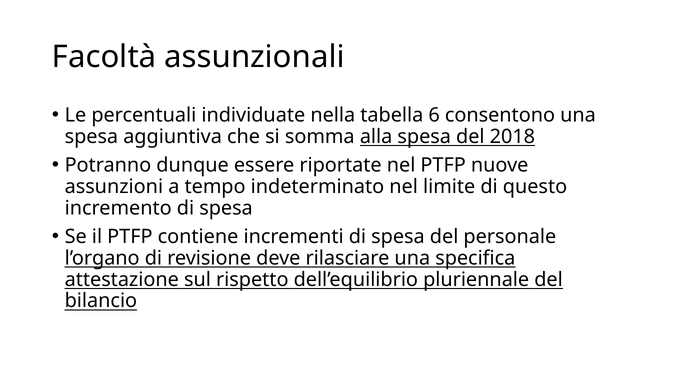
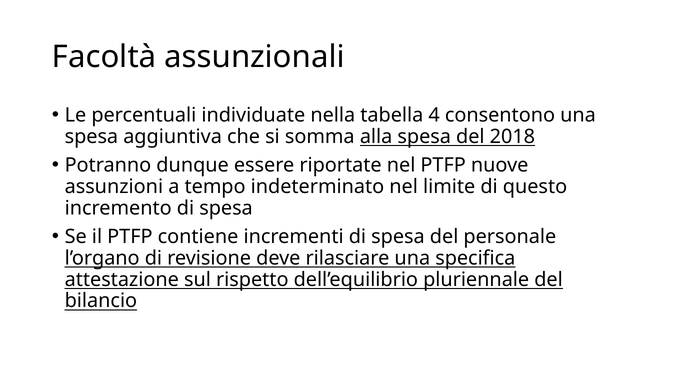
6: 6 -> 4 (434, 115)
